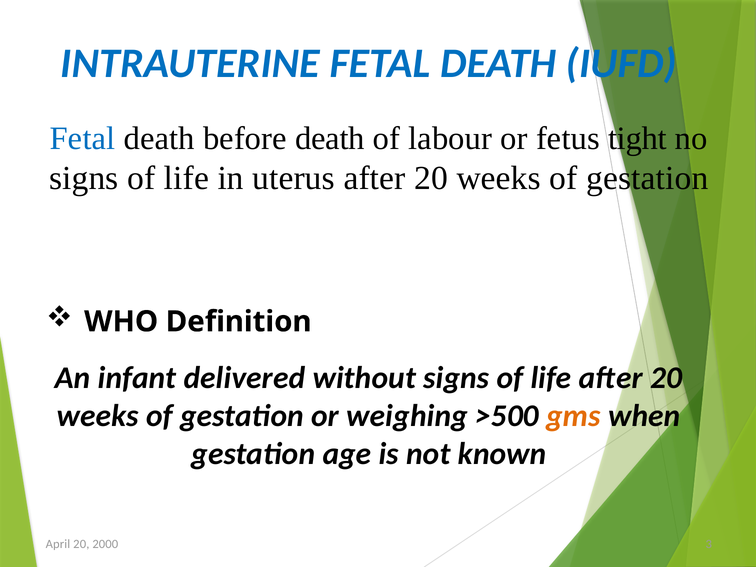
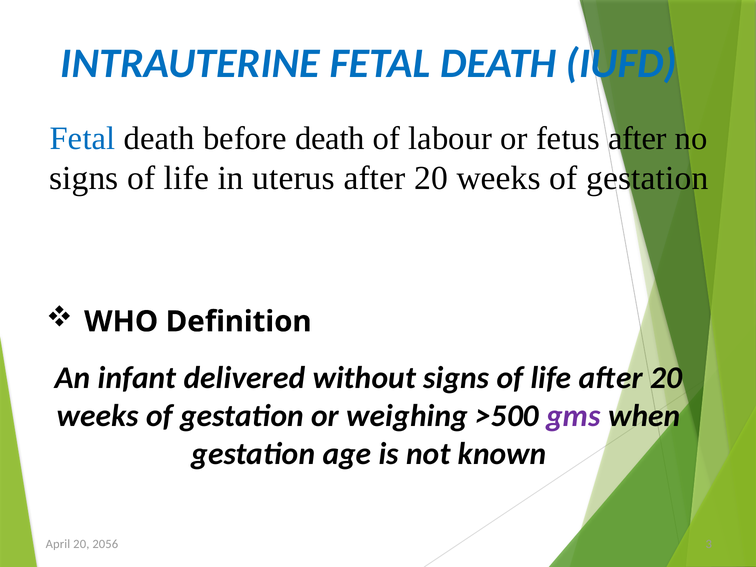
fetus tight: tight -> after (637, 138)
gms colour: orange -> purple (574, 416)
2000: 2000 -> 2056 (105, 544)
